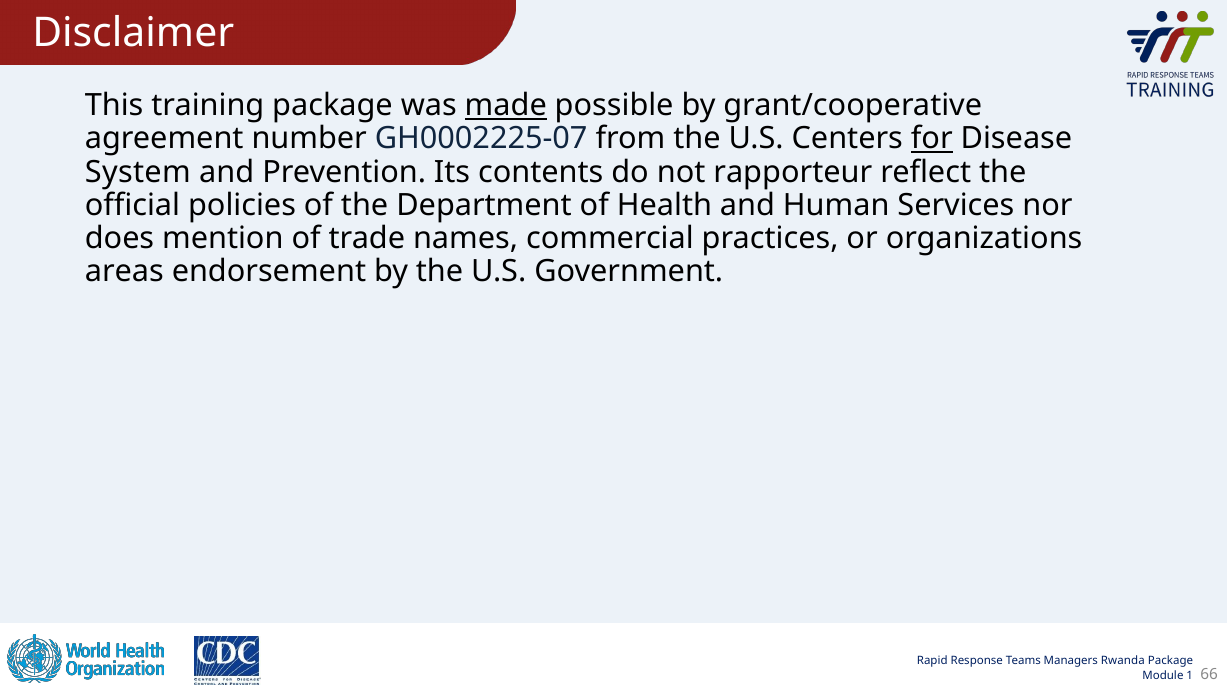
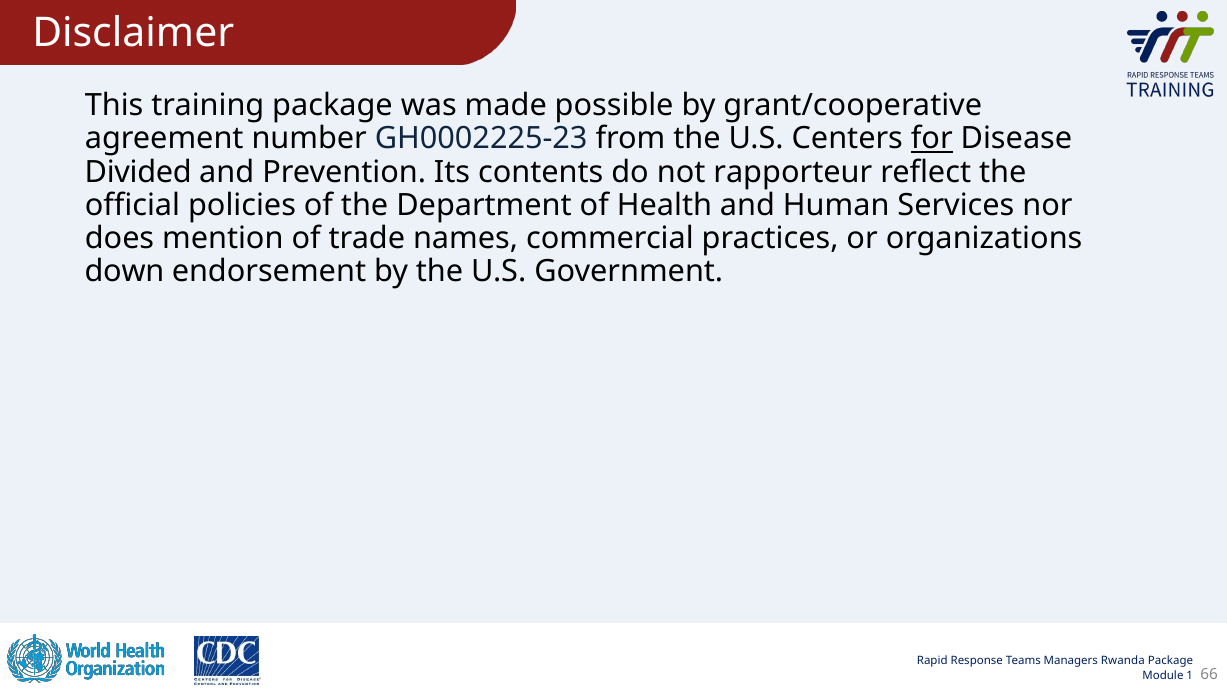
made underline: present -> none (506, 106)
GH0002225-07: GH0002225-07 -> GH0002225-23 (481, 139)
System: System -> Divided (138, 172)
areas: areas -> down (124, 271)
